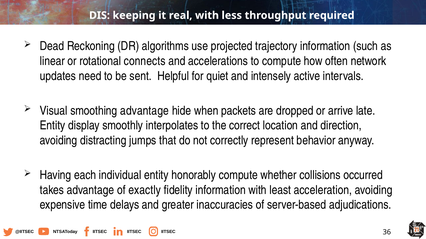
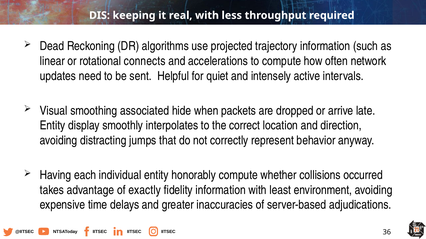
smoothing advantage: advantage -> associated (145, 111)
acceleration: acceleration -> environment (323, 191)
